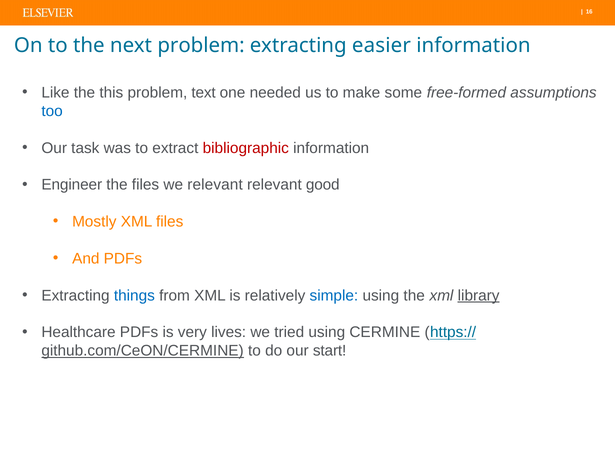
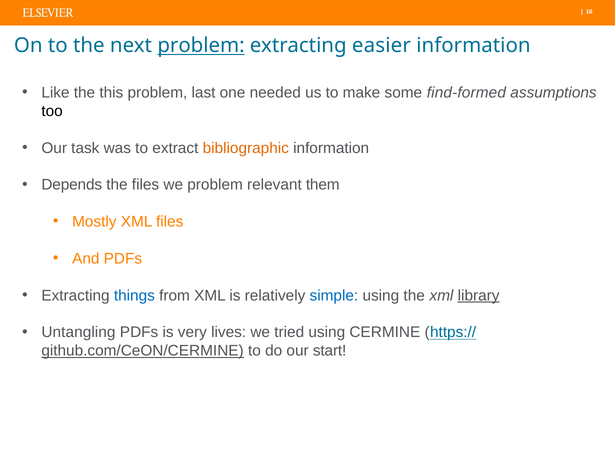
problem underline: none -> present (201, 46)
text: text -> last (204, 93)
free-formed: free-formed -> find-formed (466, 93)
too colour: blue -> black (52, 111)
bibliographic colour: red -> orange (246, 148)
Engineer: Engineer -> Depends (72, 185)
we relevant: relevant -> problem (215, 185)
good: good -> them (323, 185)
Healthcare: Healthcare -> Untangling (78, 333)
